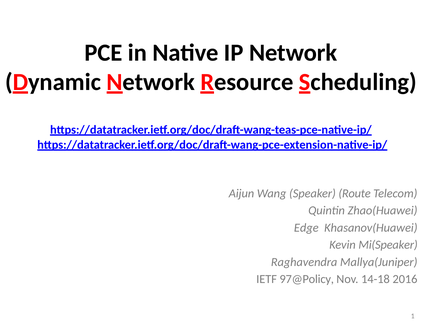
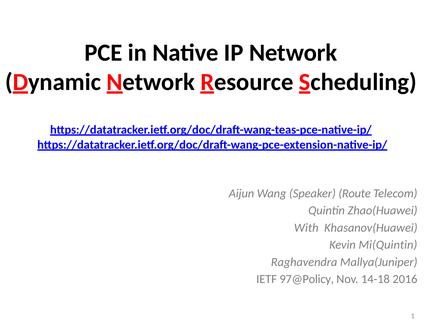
Edge: Edge -> With (306, 227)
Mi(Speaker: Mi(Speaker -> Mi(Quintin (388, 245)
